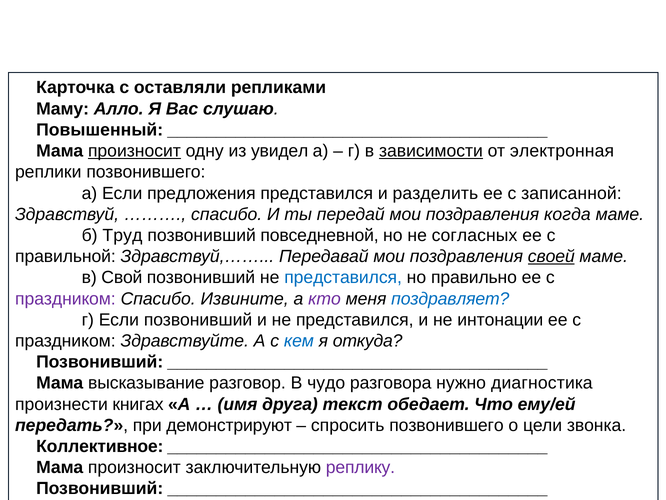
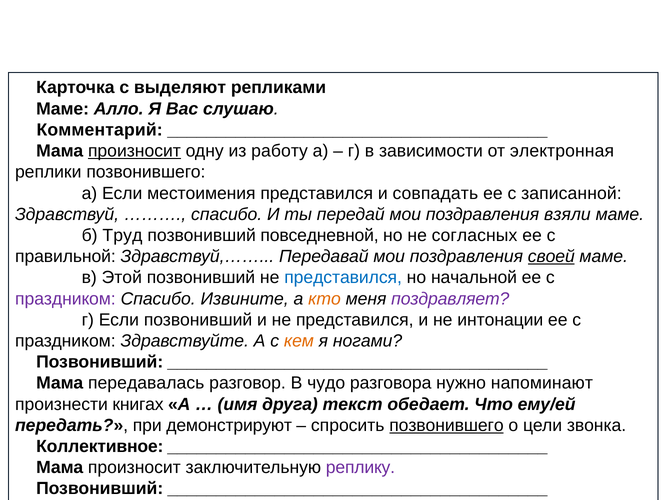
оставляли: оставляли -> выделяют (180, 88)
Маму: Маму -> Маме (63, 109)
Повышенный: Повышенный -> Комментарий (100, 130)
увидел: увидел -> работу (280, 151)
зависимости underline: present -> none (431, 151)
предложения: предложения -> местоимения (201, 193)
разделить: разделить -> совпадать (435, 193)
когда: когда -> взяли (567, 214)
Свой: Свой -> Этой (122, 277)
правильно: правильно -> начальной (474, 277)
кто colour: purple -> orange (325, 298)
поздравляет colour: blue -> purple (450, 298)
кем colour: blue -> orange (299, 341)
откуда: откуда -> ногами (368, 341)
высказывание: высказывание -> передавалась (146, 383)
диагностика: диагностика -> напоминают (542, 383)
позвонившего underline: none -> present (446, 425)
